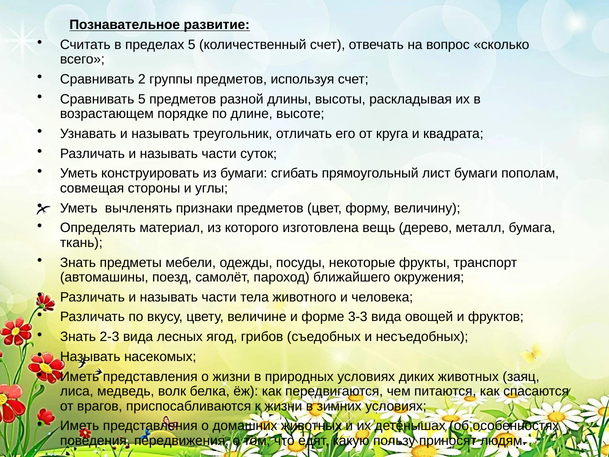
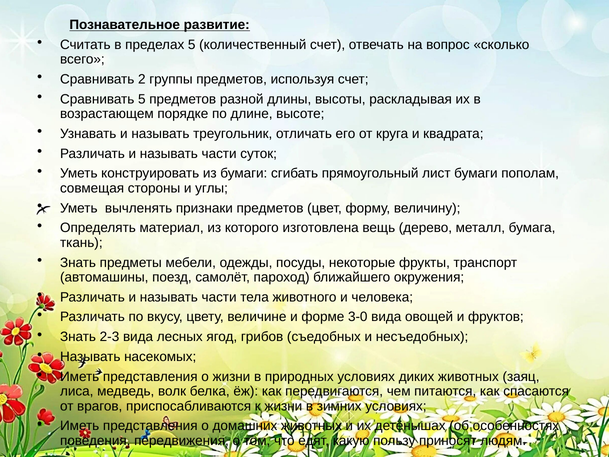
3-3: 3-3 -> 3-0 (358, 317)
